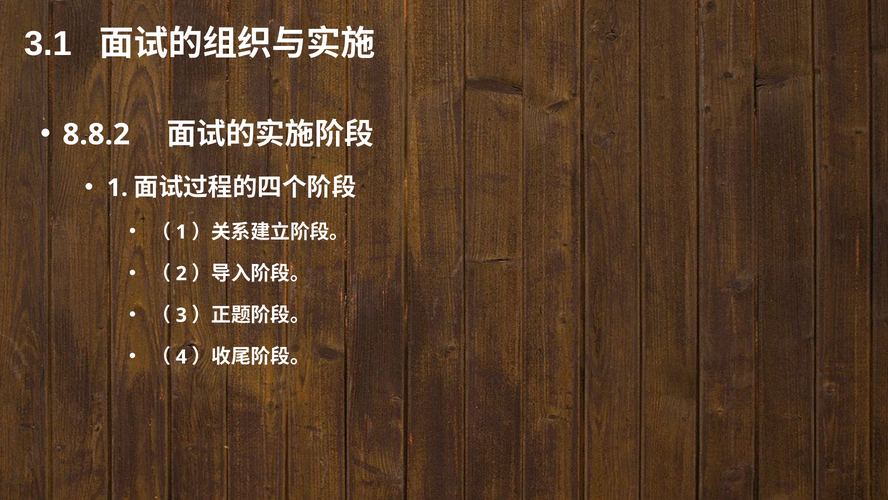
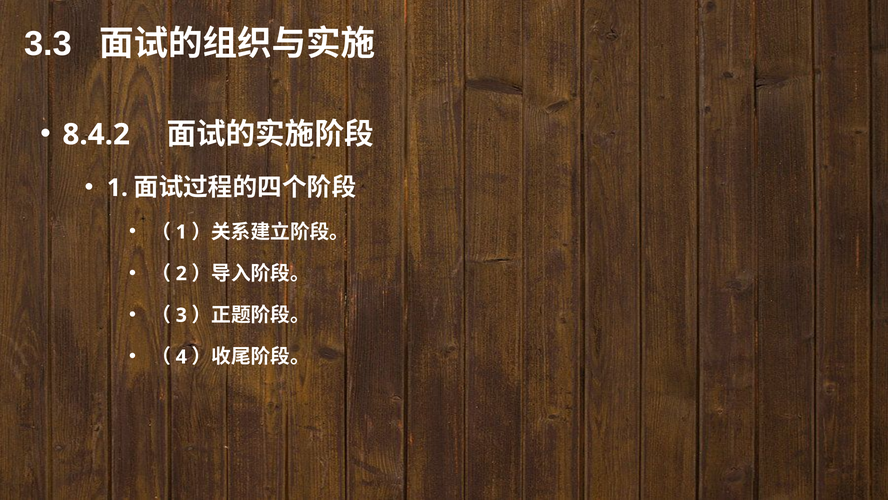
3.1: 3.1 -> 3.3 (48, 44)
8.8.2: 8.8.2 -> 8.4.2 (96, 134)
